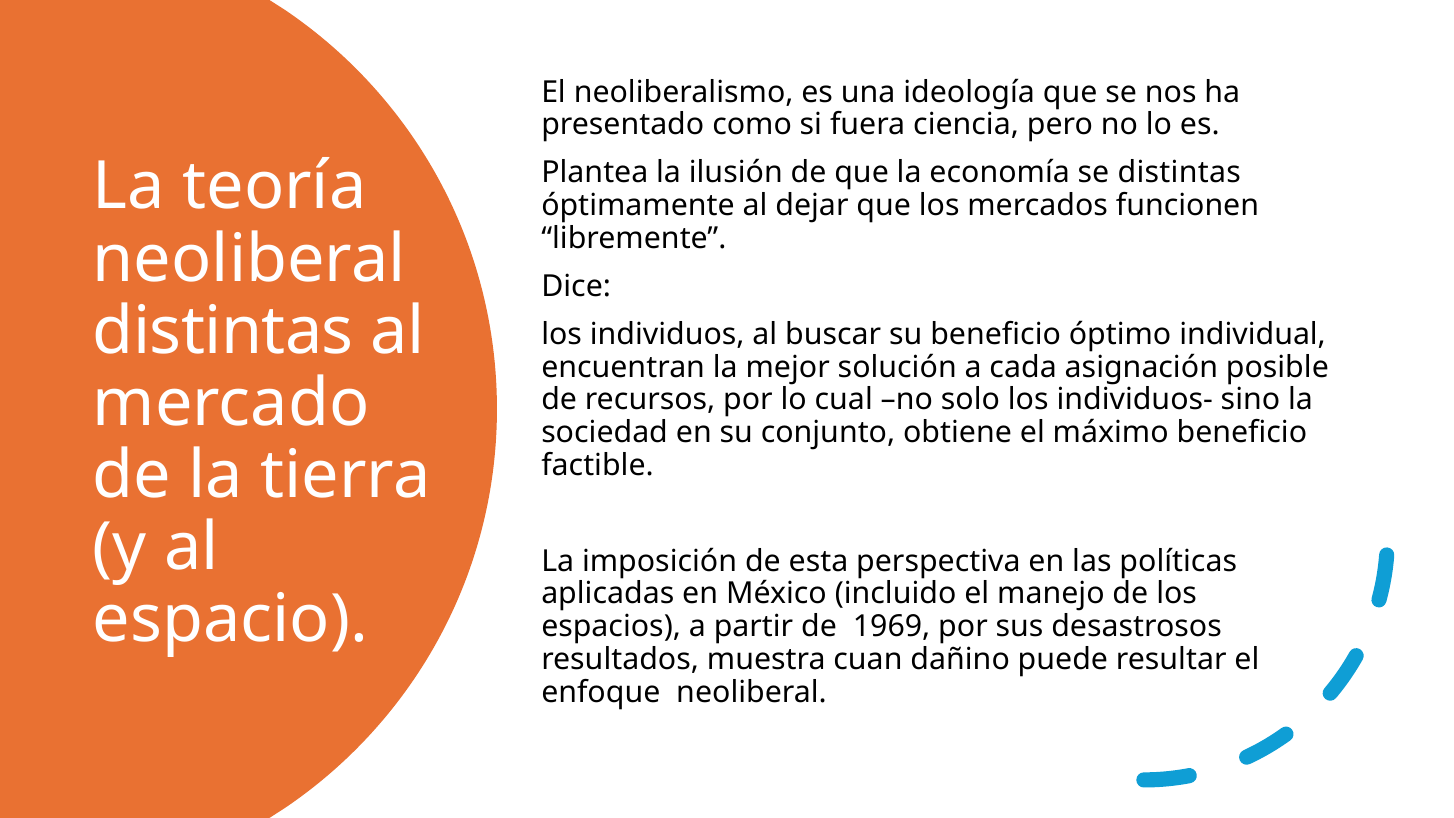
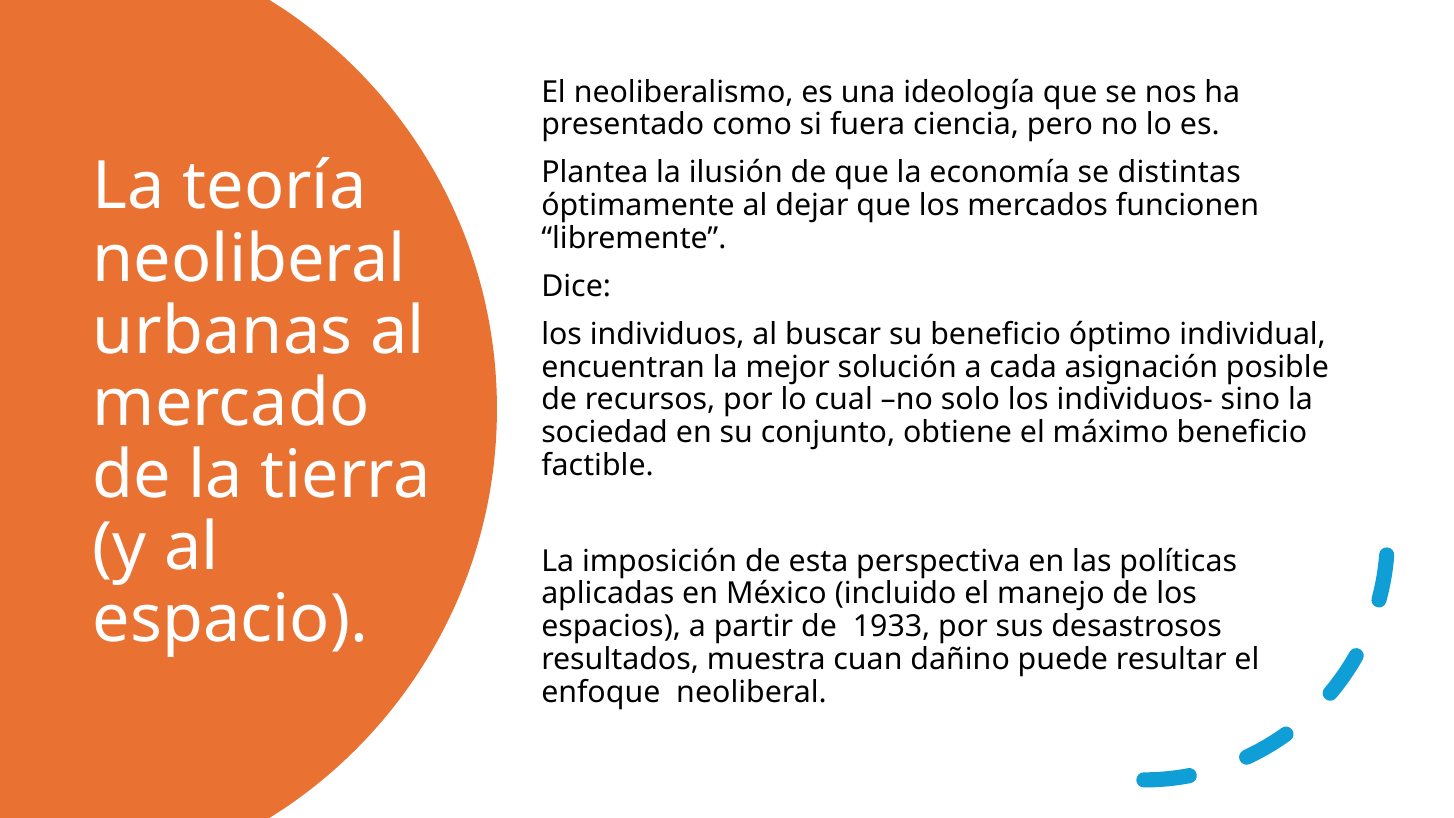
distintas: distintas -> urbanas (223, 331)
1969: 1969 -> 1933 (892, 627)
